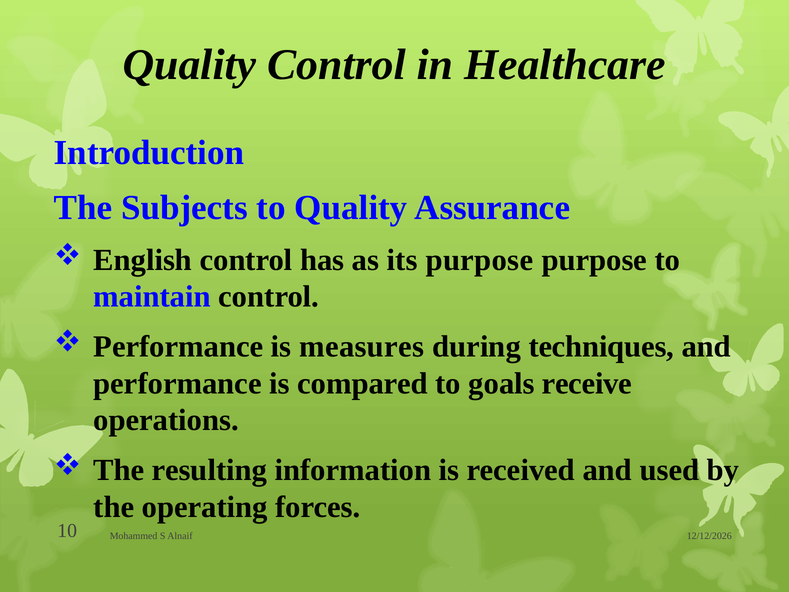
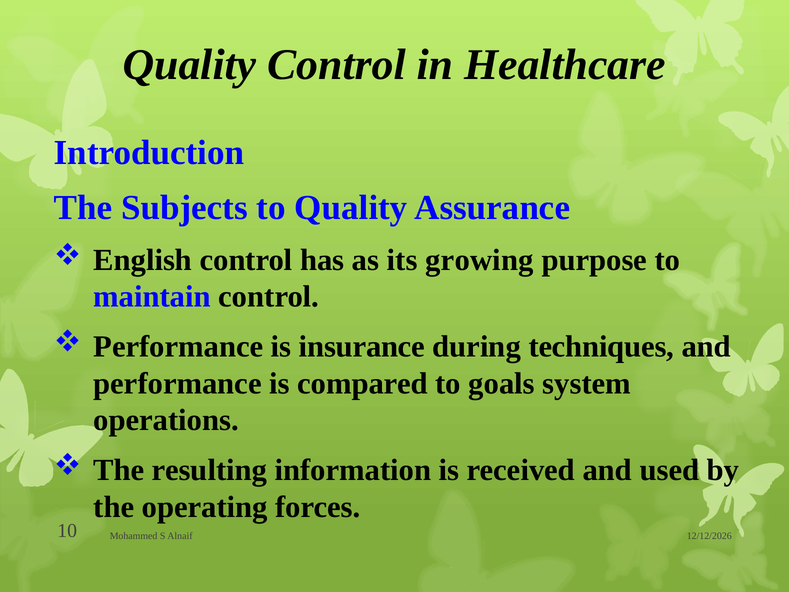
its purpose: purpose -> growing (479, 260)
measures: measures -> insurance (362, 347)
receive: receive -> system (587, 383)
